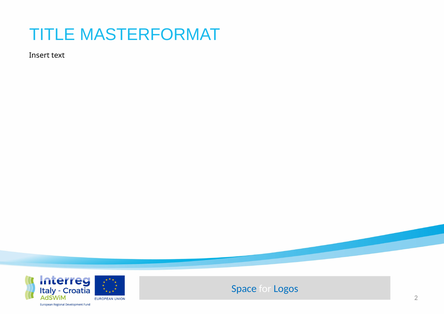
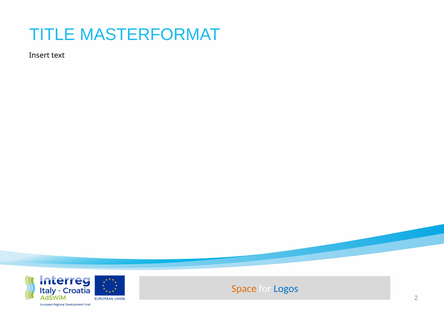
Space colour: blue -> orange (244, 289)
